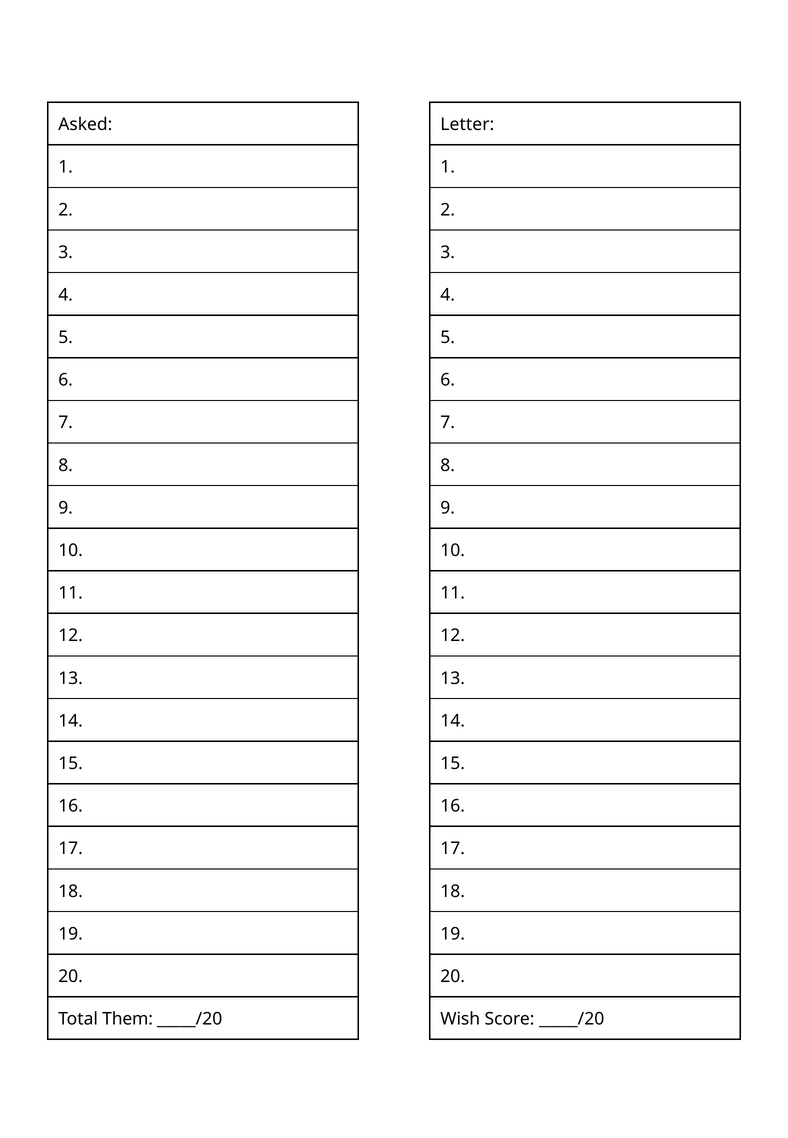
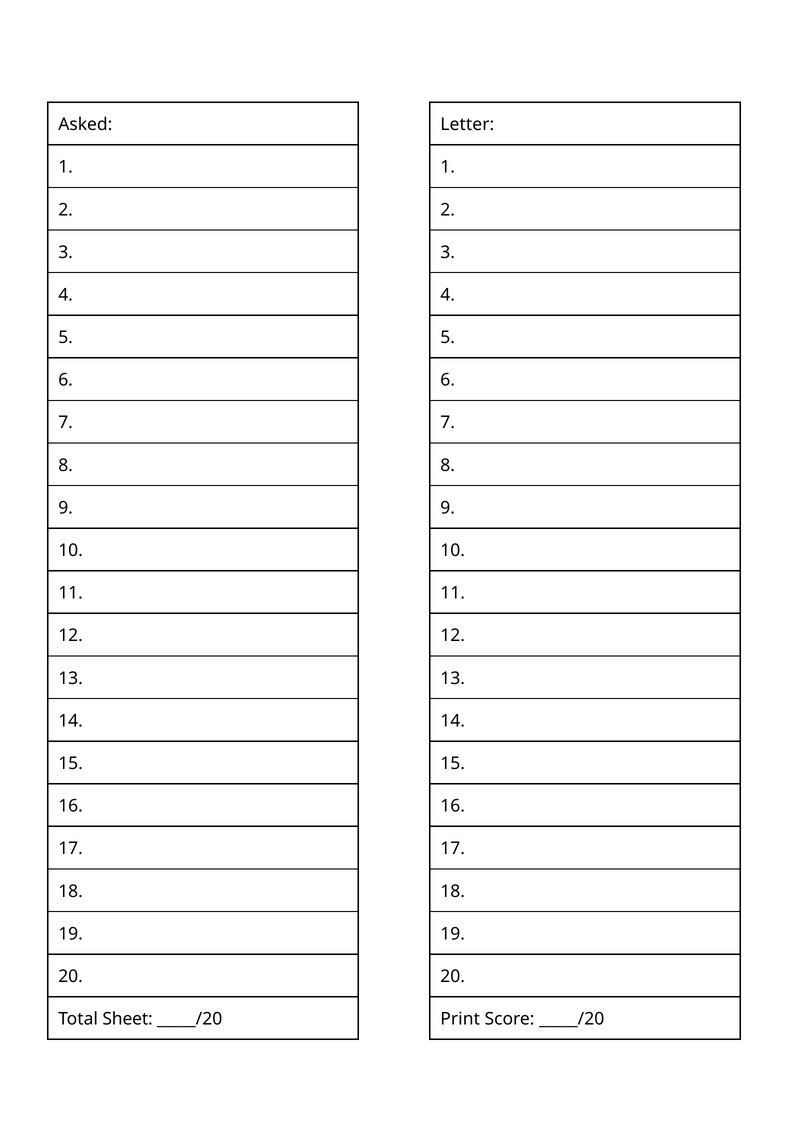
Them: Them -> Sheet (128, 1019)
Wish: Wish -> Print (460, 1019)
